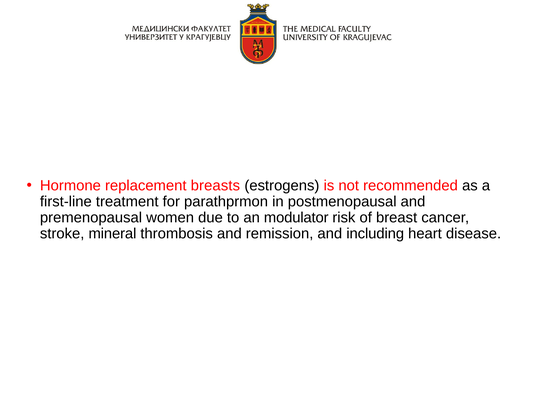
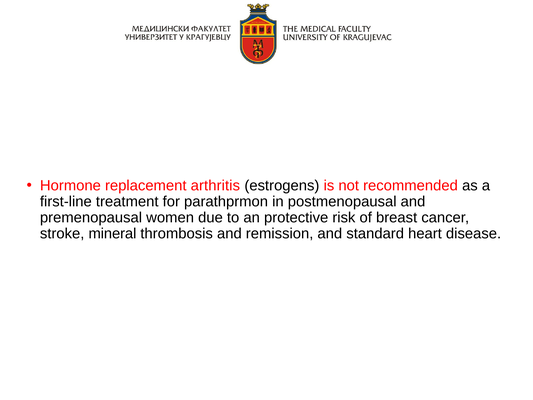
breasts: breasts -> arthritis (215, 185)
modulator: modulator -> protective (296, 217)
including: including -> standard (375, 233)
